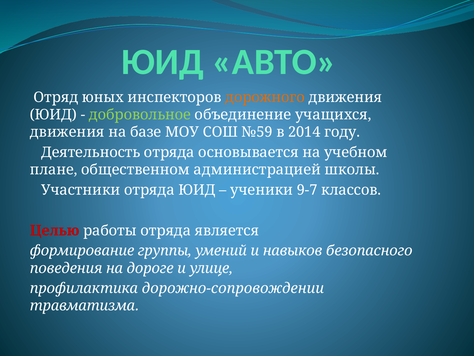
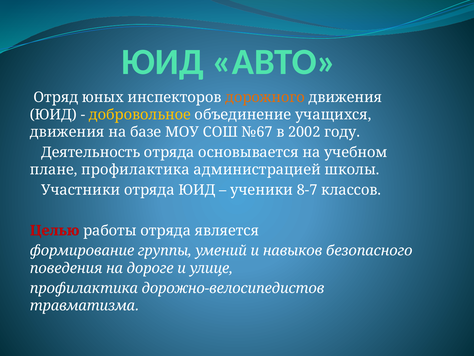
добровольное colour: light green -> yellow (140, 115)
№59: №59 -> №67 (257, 132)
2014: 2014 -> 2002 (304, 132)
плане общественном: общественном -> профилактика (136, 170)
9-7: 9-7 -> 8-7 (307, 190)
дорожно-сопровождении: дорожно-сопровождении -> дорожно-велосипедистов (233, 288)
